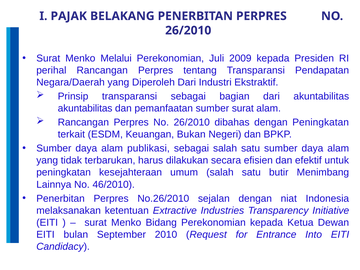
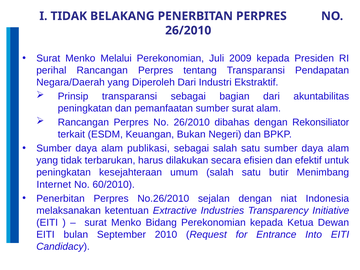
I PAJAK: PAJAK -> TIDAK (69, 16)
akuntabilitas: akuntabilitas -> peningkatan (85, 108)
dengan Peningkatan: Peningkatan -> Rekonsiliator (321, 122)
Lainnya: Lainnya -> Internet (54, 184)
46/2010: 46/2010 -> 60/2010 (114, 184)
